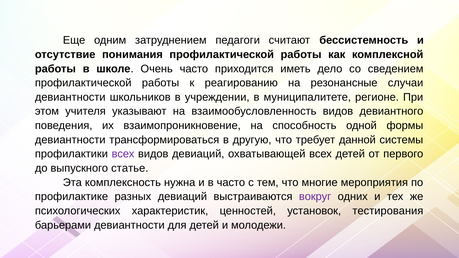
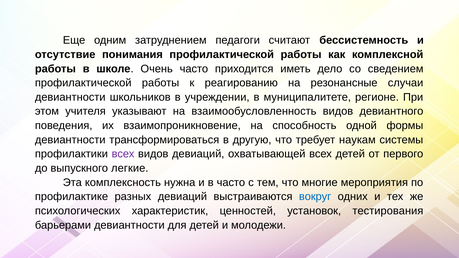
данной: данной -> наукам (357, 140)
статье: статье -> легкие (130, 168)
вокруг colour: purple -> blue (315, 197)
